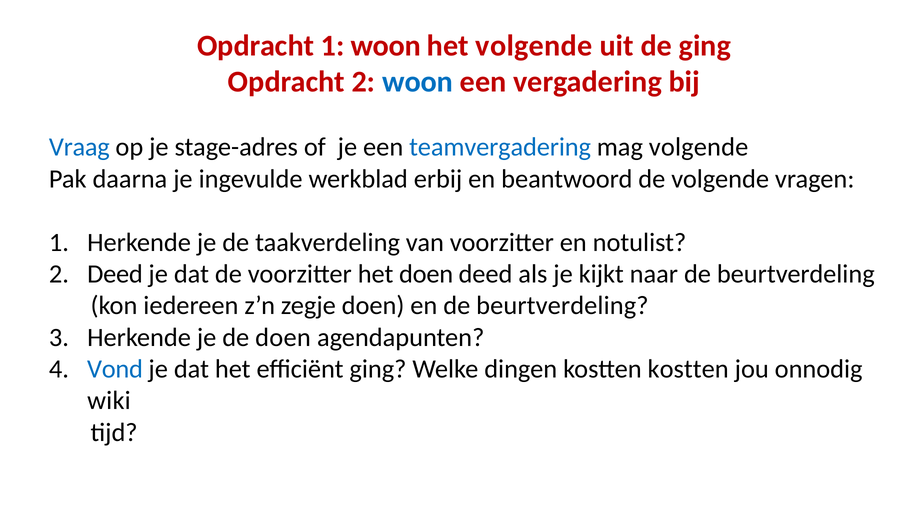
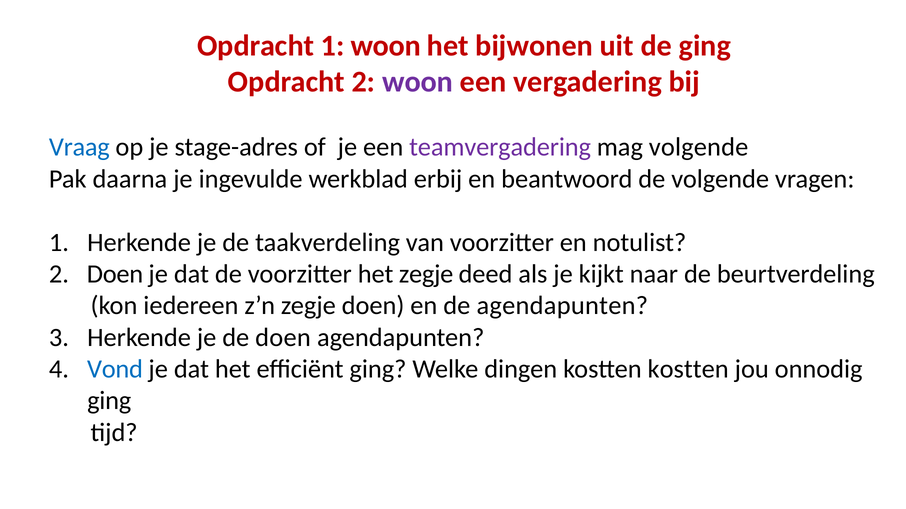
het volgende: volgende -> bijwonen (534, 46)
woon colour: blue -> purple (418, 82)
teamvergadering colour: blue -> purple (500, 147)
2 Deed: Deed -> Doen (115, 274)
het doen: doen -> zegje (426, 274)
en de beurtverdeling: beurtverdeling -> agendapunten (562, 306)
wiki: wiki -> ging (109, 401)
